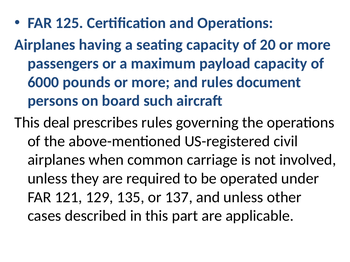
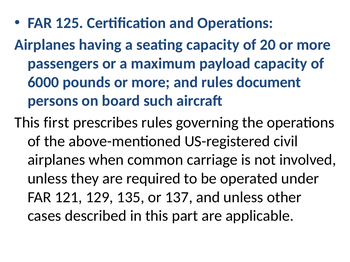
deal: deal -> first (56, 123)
